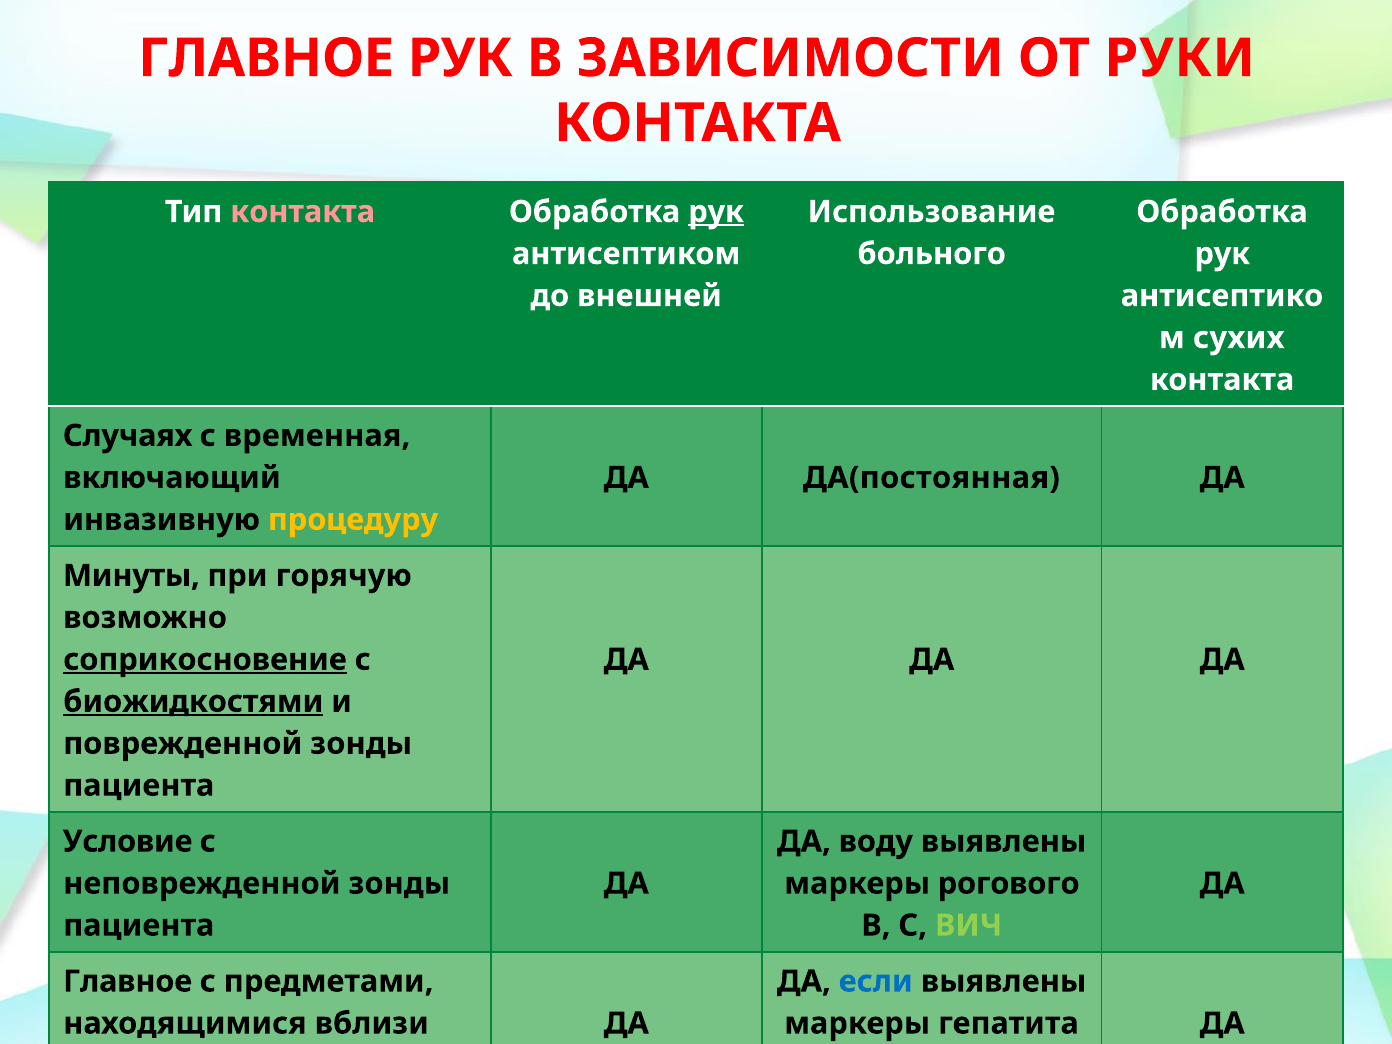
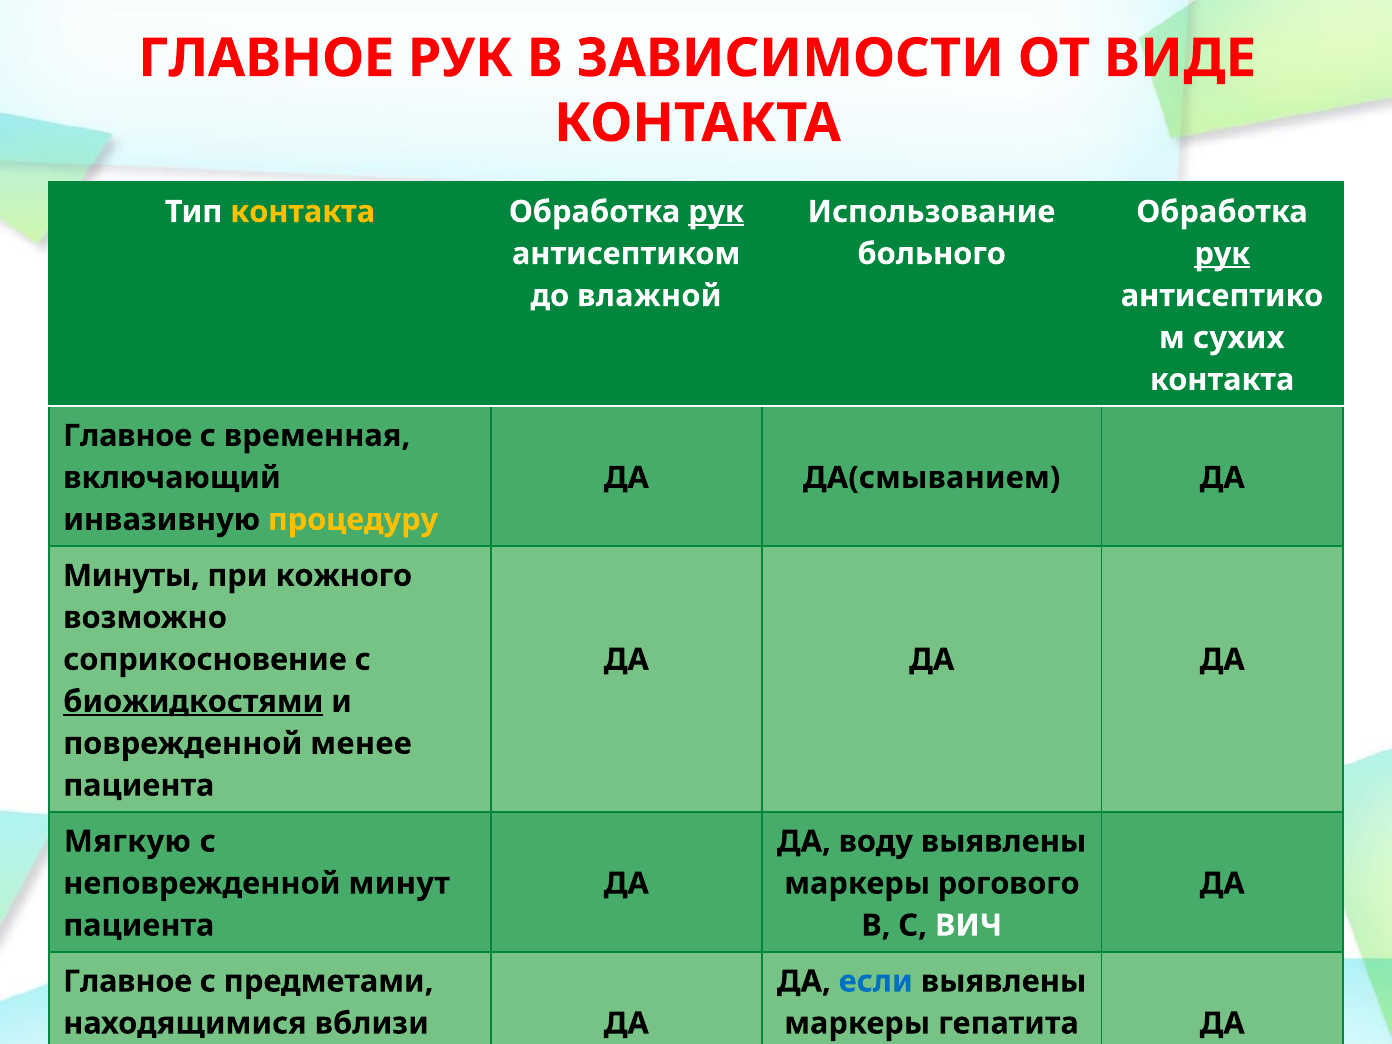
РУКИ: РУКИ -> ВИДЕ (1180, 58)
контакта colour: pink -> yellow (303, 212)
рук underline: none -> present (1222, 254)
внешней: внешней -> влажной (649, 296)
Случаях: Случаях -> Главное (128, 436)
ДА(постоянная: ДА(постоянная -> ДА(смыванием (932, 478)
горячую: горячую -> кожного (344, 576)
соприкосновение underline: present -> none (205, 660)
поврежденной зонды: зонды -> менее (361, 744)
Условие: Условие -> Мягкую (127, 841)
неповрежденной зонды: зонды -> минут (399, 883)
ВИЧ colour: light green -> white (968, 925)
